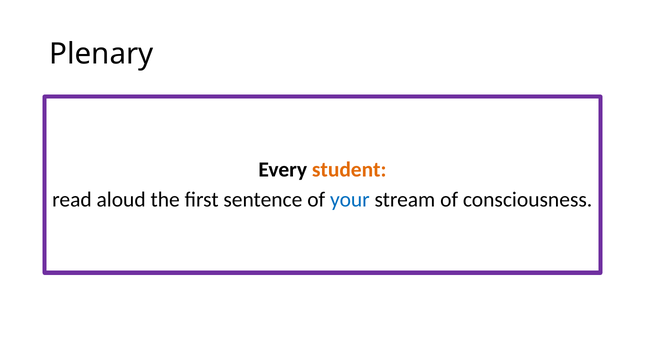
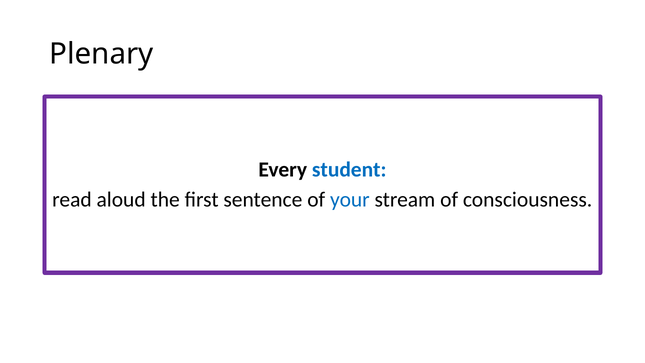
student colour: orange -> blue (349, 169)
